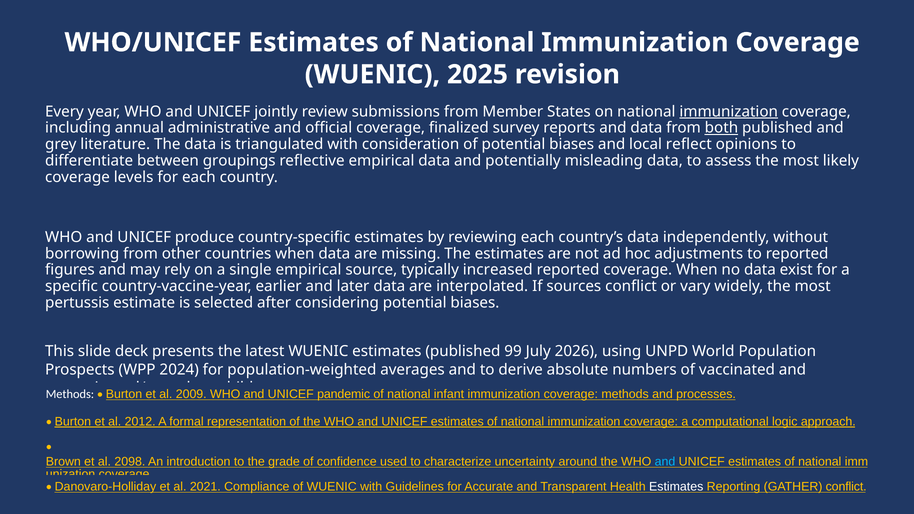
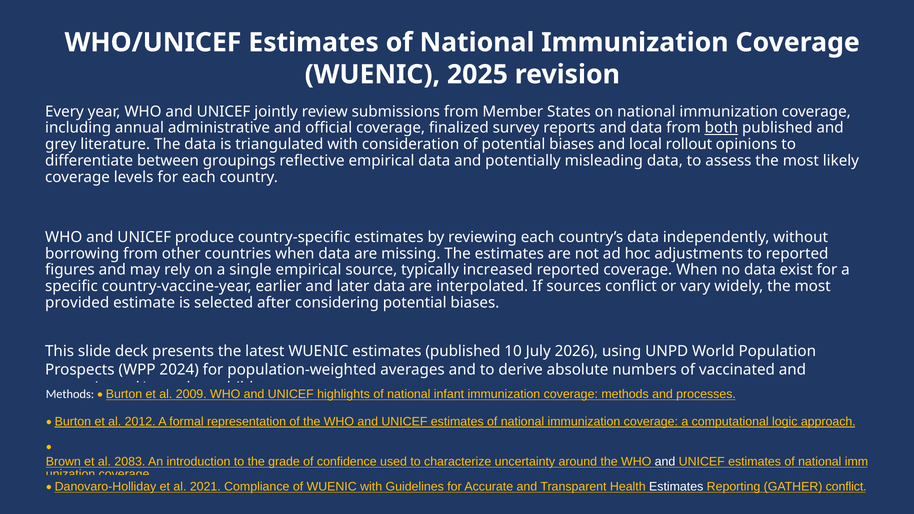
immunization underline: present -> none (729, 112)
reflect: reflect -> rollout (689, 144)
pertussis: pertussis -> provided (77, 303)
99: 99 -> 10 (513, 351)
pandemic: pandemic -> highlights (344, 394)
2098: 2098 -> 2083 (130, 462)
and colour: light blue -> white (665, 462)
